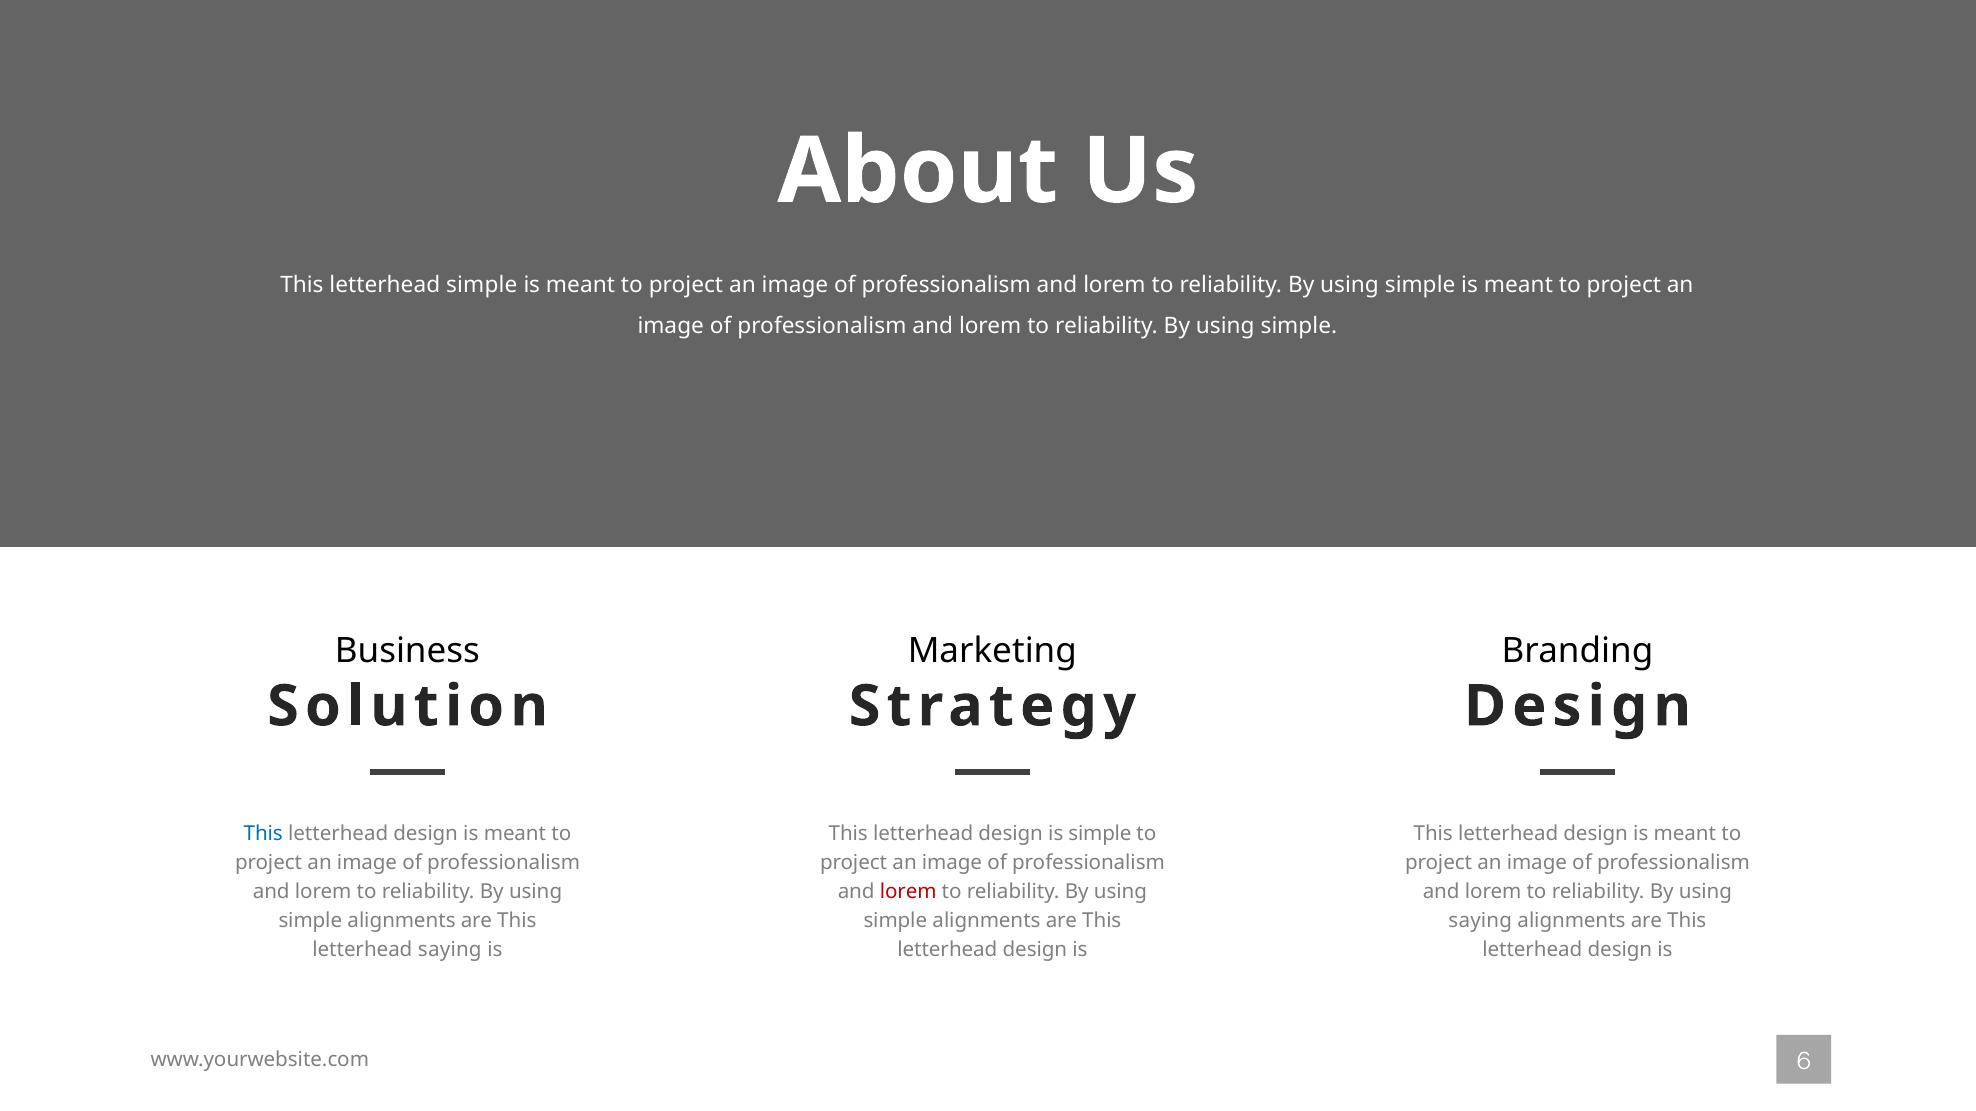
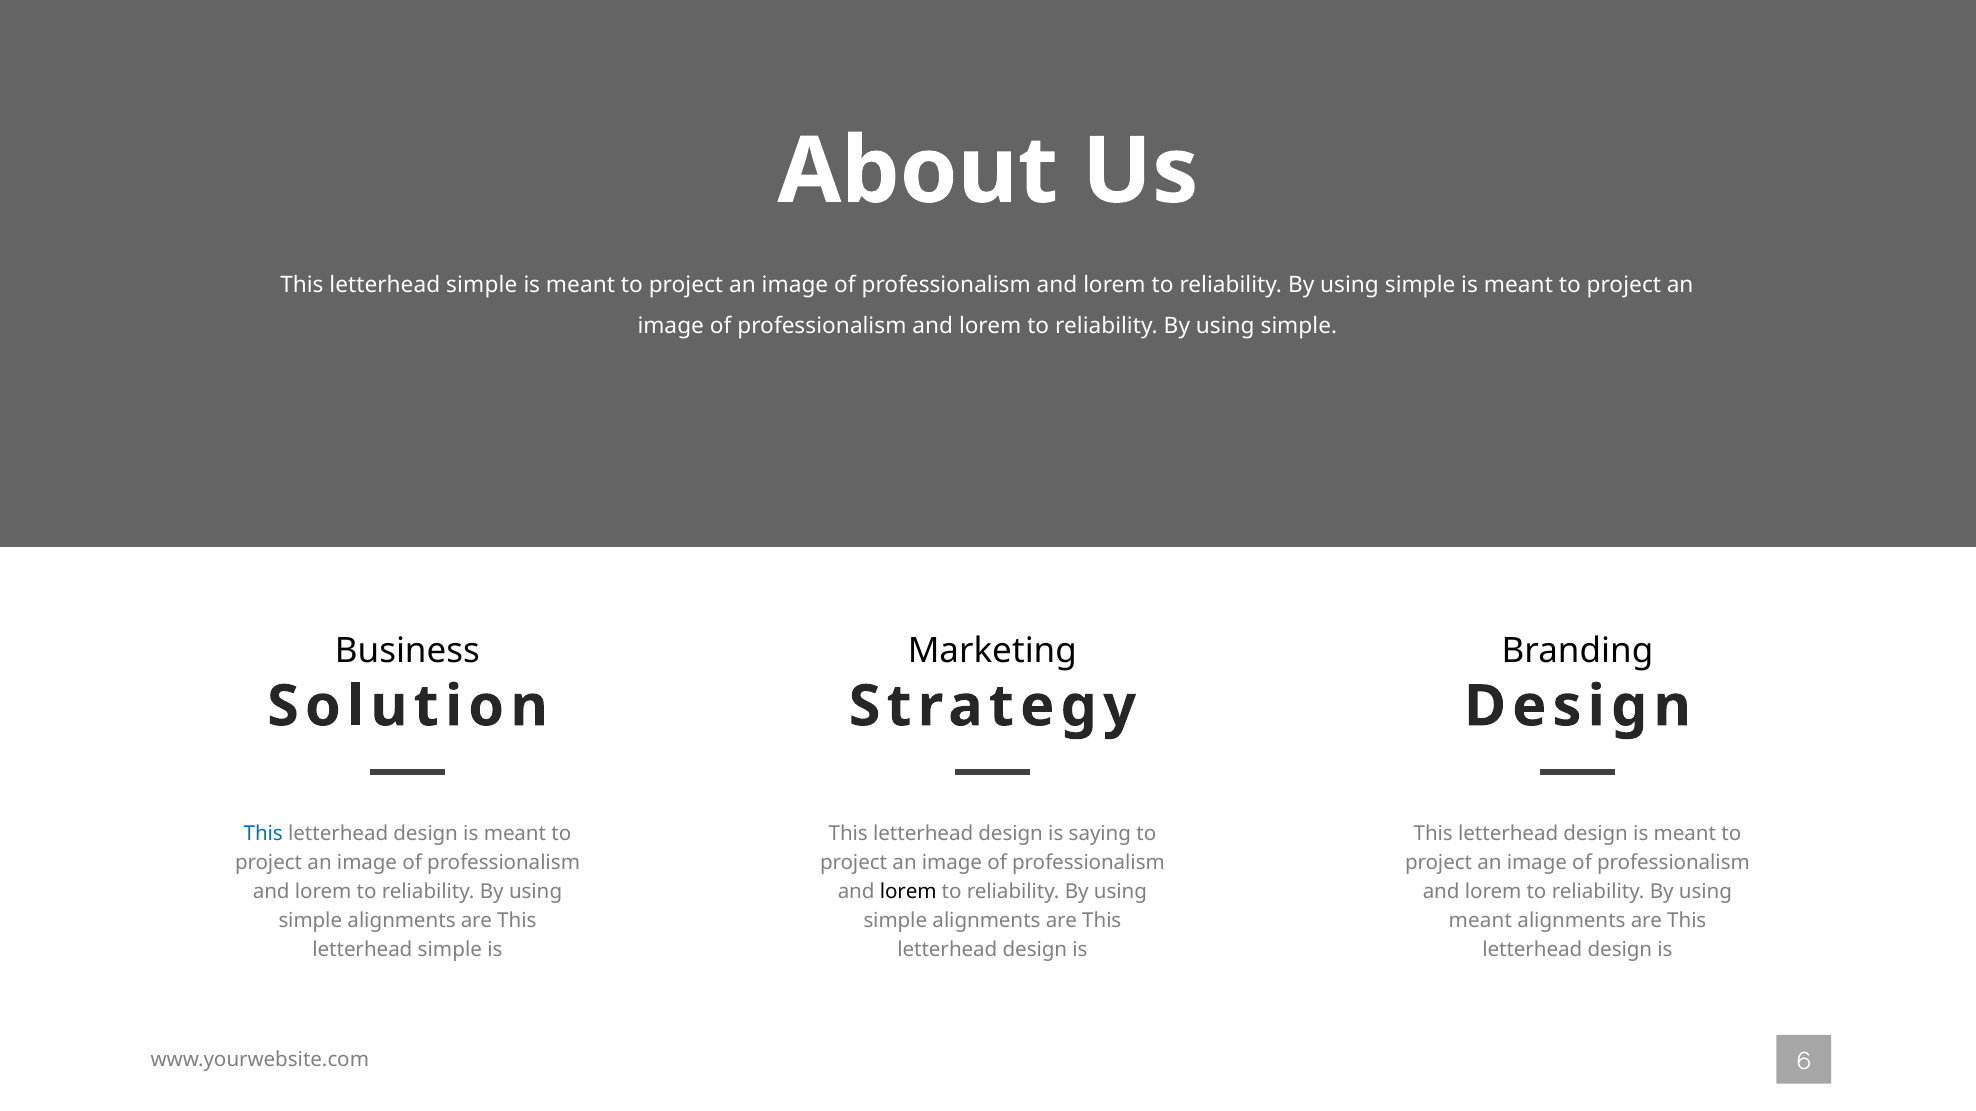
is simple: simple -> saying (1100, 835)
lorem colour: red -> black (908, 892)
saying: saying -> meant (1480, 921)
saying: saying -> simple (450, 950)
